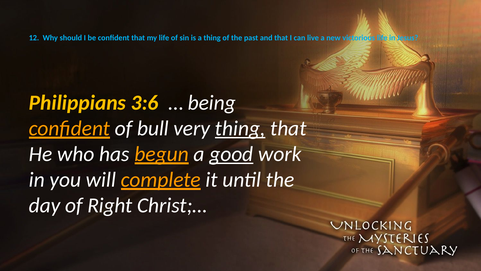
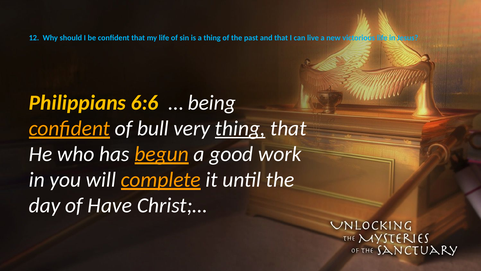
3:6: 3:6 -> 6:6 (145, 103)
good underline: present -> none (231, 154)
Right: Right -> Have (110, 205)
